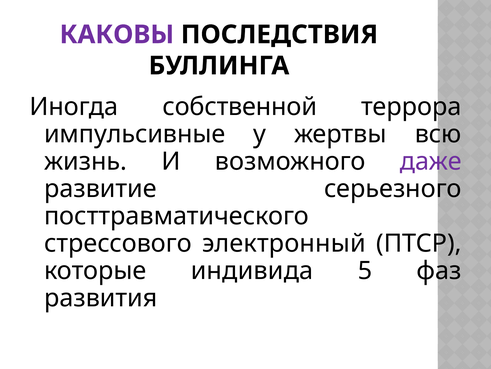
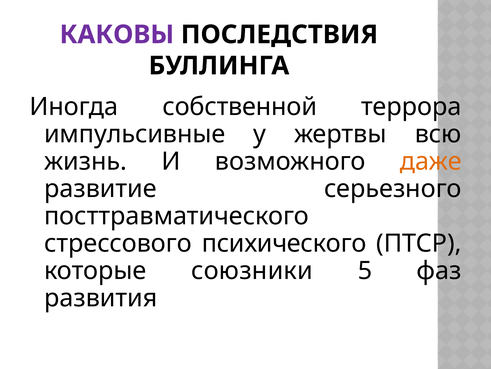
даже colour: purple -> orange (431, 161)
электронный: электронный -> психического (284, 243)
индивида: индивида -> союзники (252, 270)
